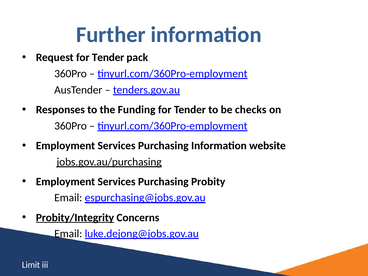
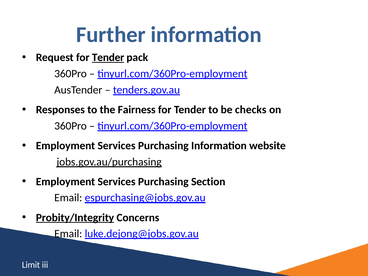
Tender underline: none -> present (108, 57)
Funding: Funding -> Fairness (137, 110)
Probity: Probity -> Section (208, 182)
